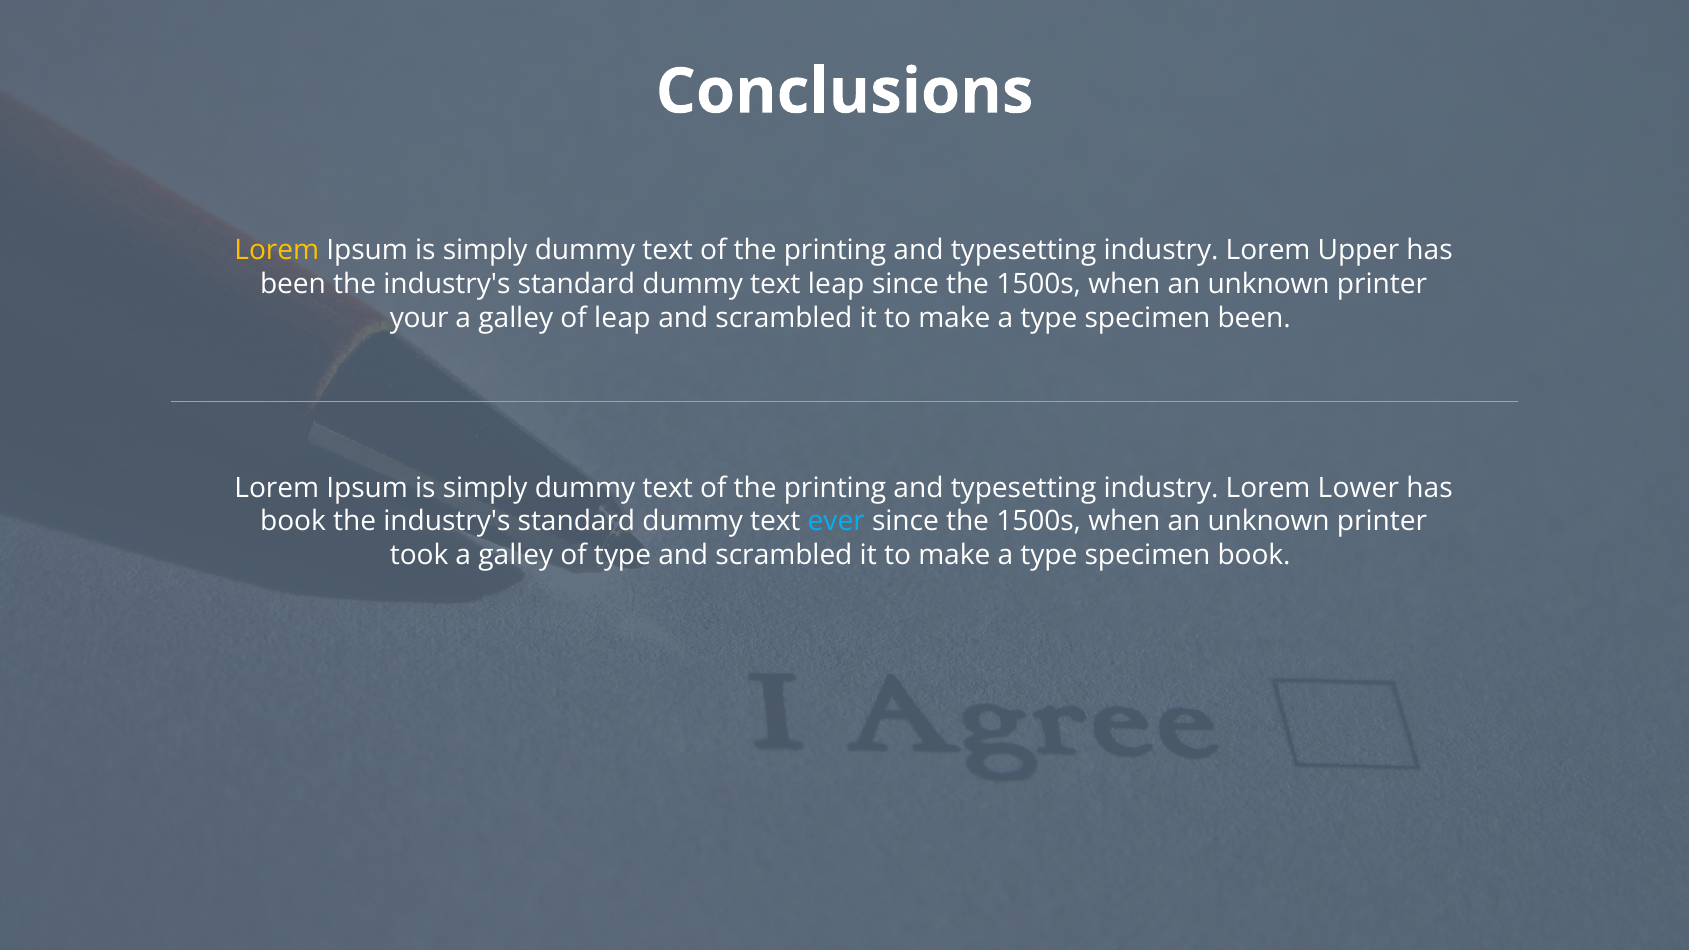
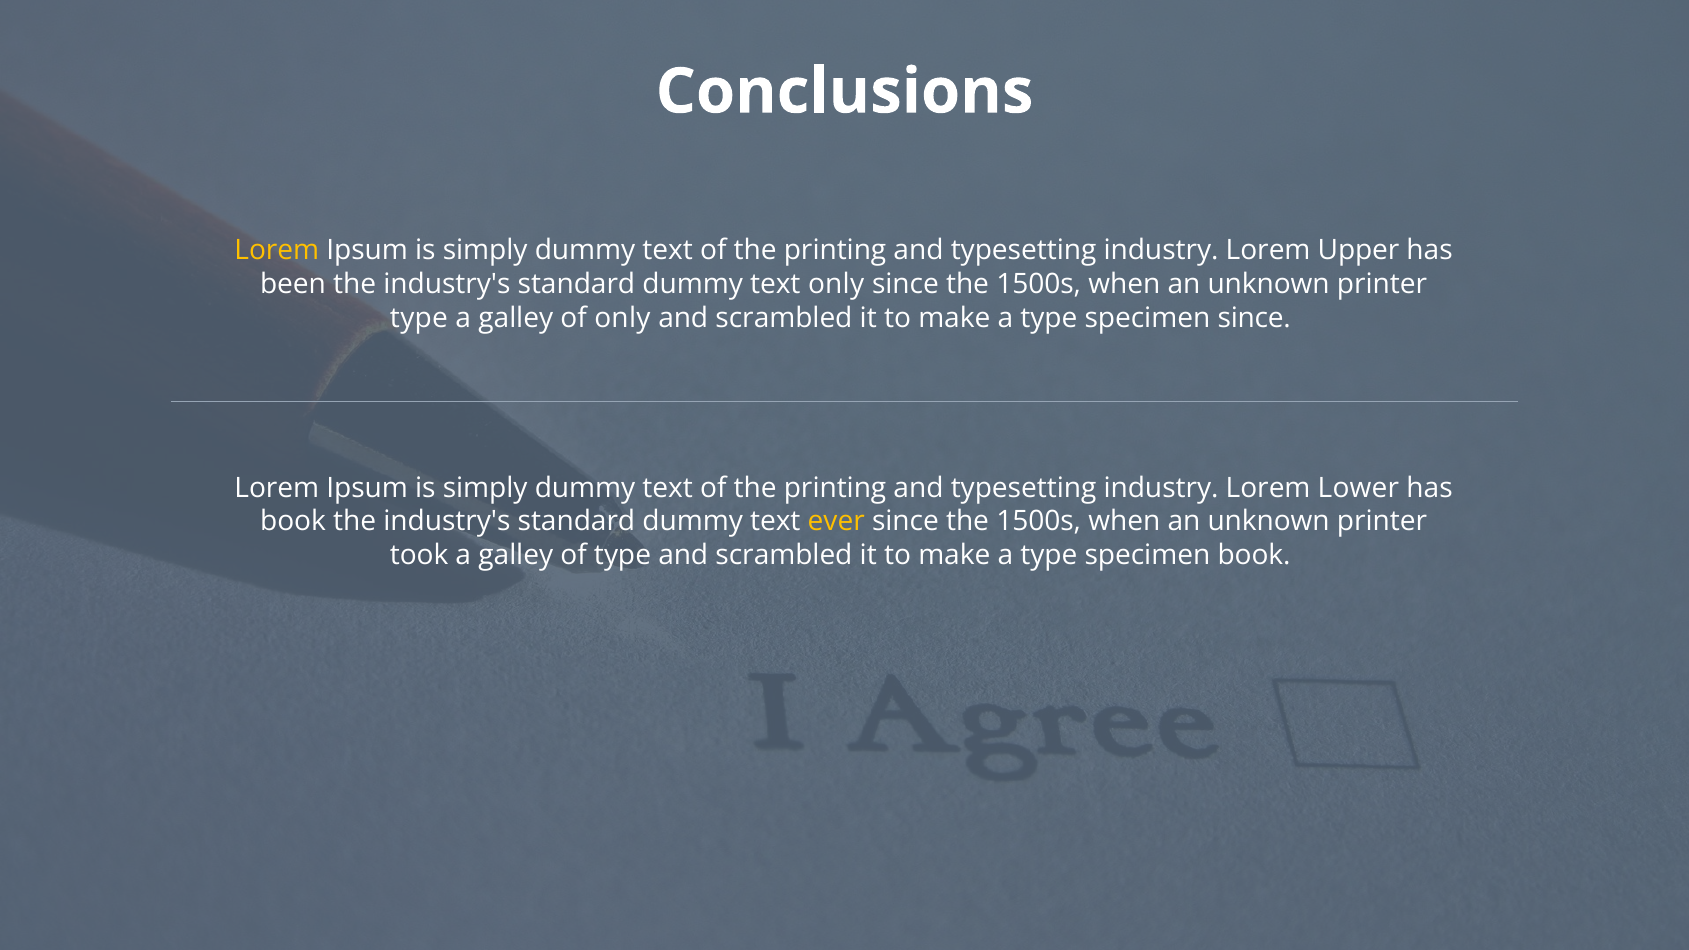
text leap: leap -> only (836, 285)
your: your -> type (419, 318)
of leap: leap -> only (622, 318)
specimen been: been -> since (1254, 318)
ever colour: light blue -> yellow (836, 522)
